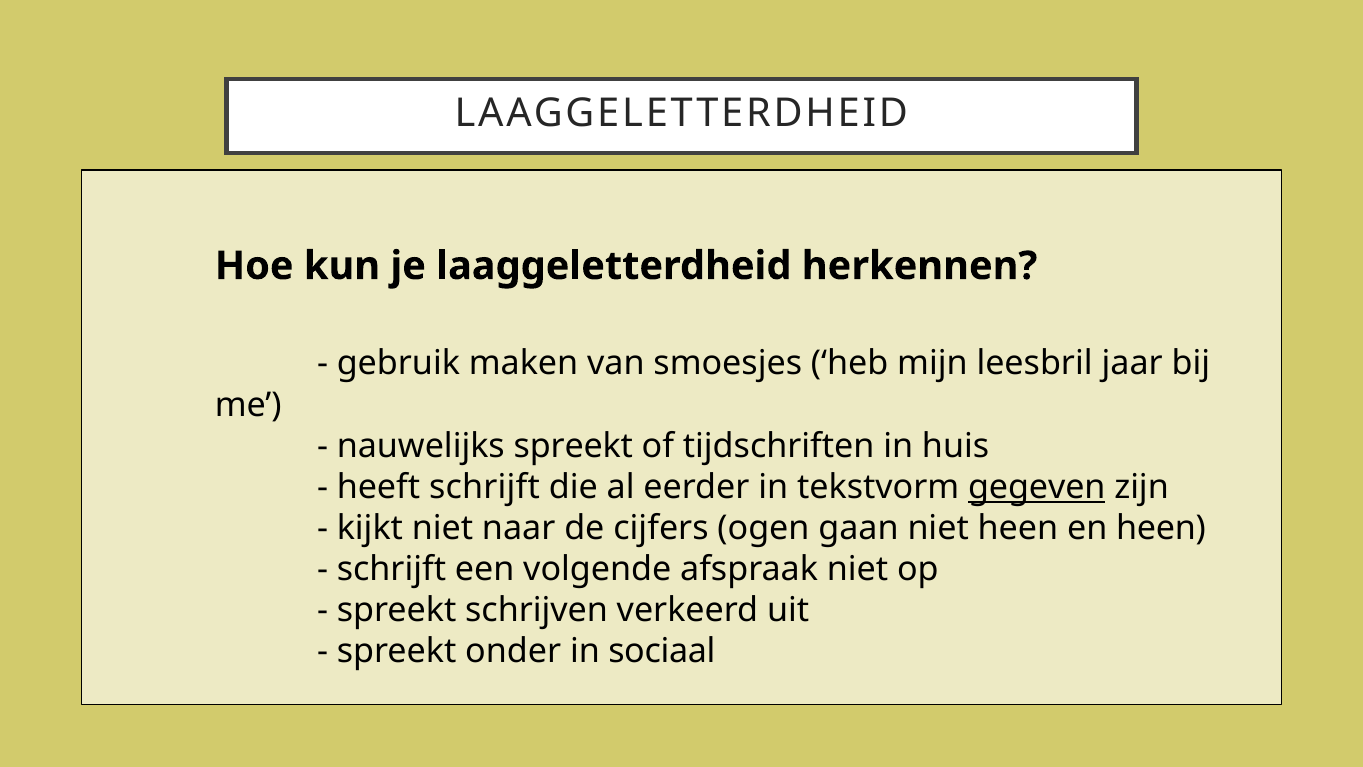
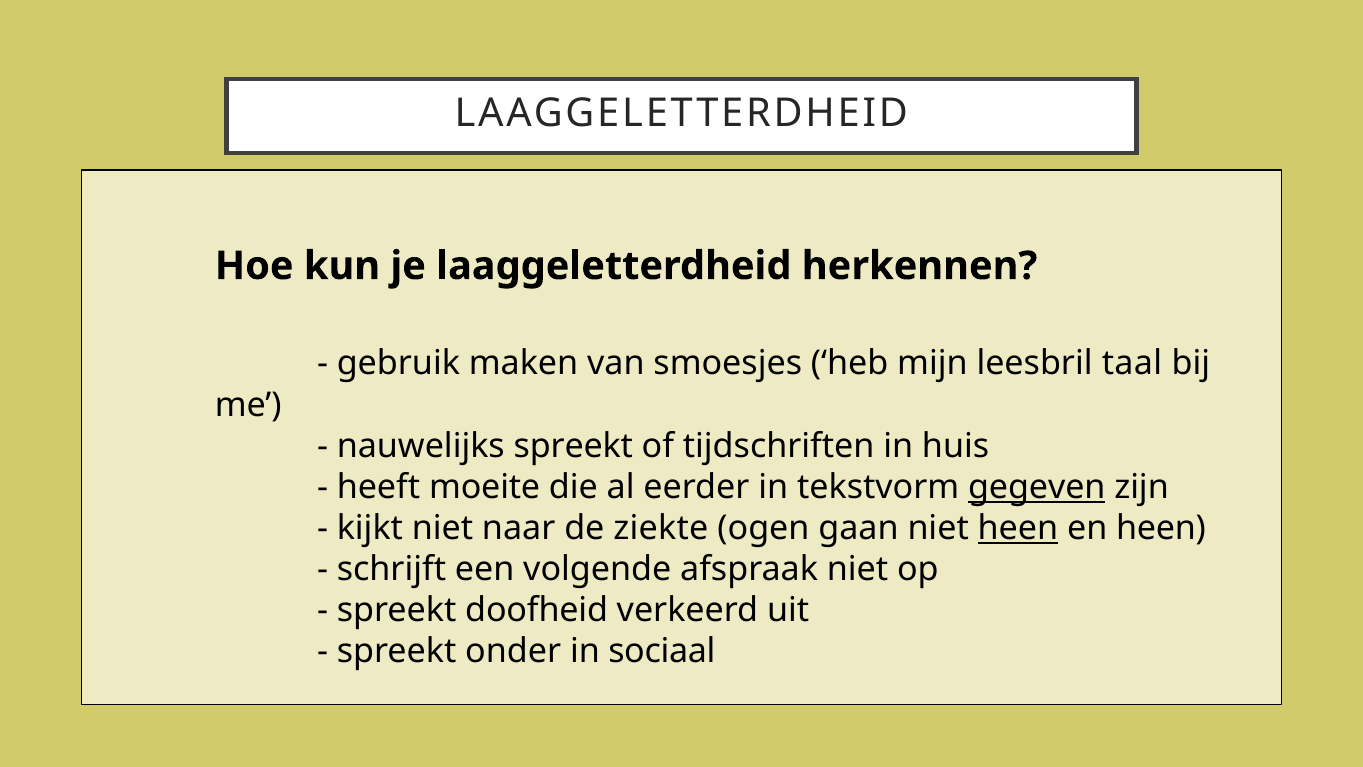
jaar: jaar -> taal (1132, 363)
heeft schrijft: schrijft -> moeite (485, 487)
cijfers: cijfers -> ziekte (661, 528)
heen underline: none -> present (1018, 528)
schrijven: schrijven -> doofheid (537, 610)
